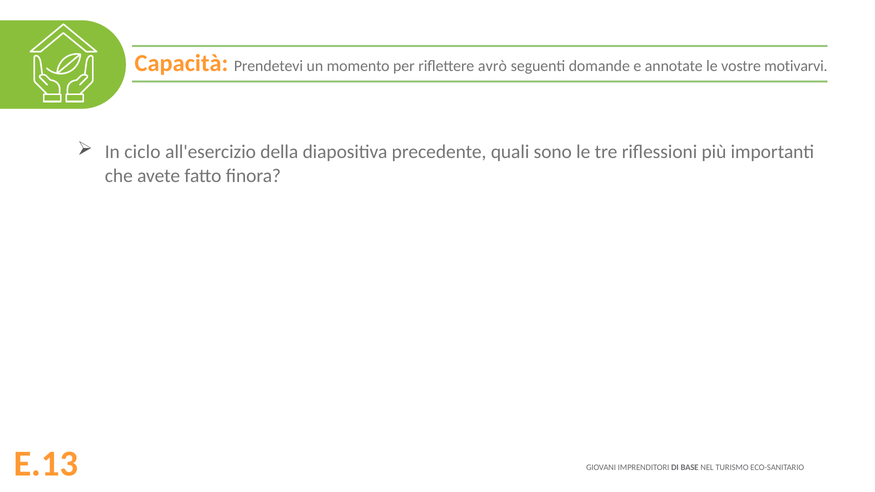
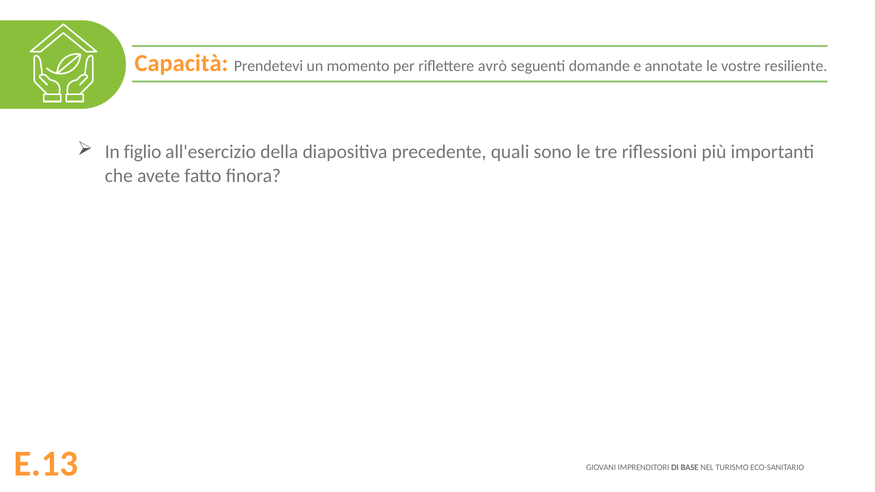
motivarvi: motivarvi -> resiliente (796, 66)
ciclo: ciclo -> figlio (143, 152)
